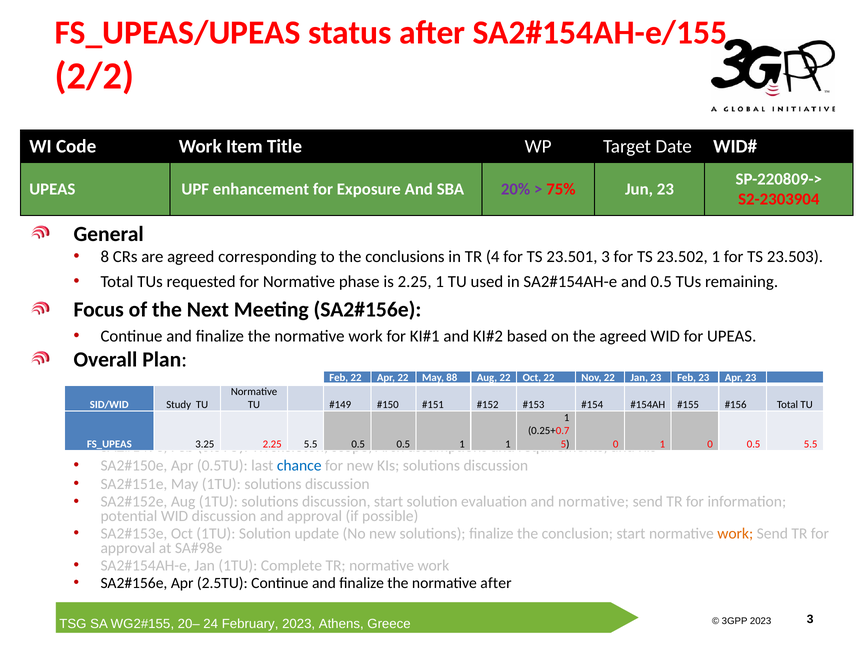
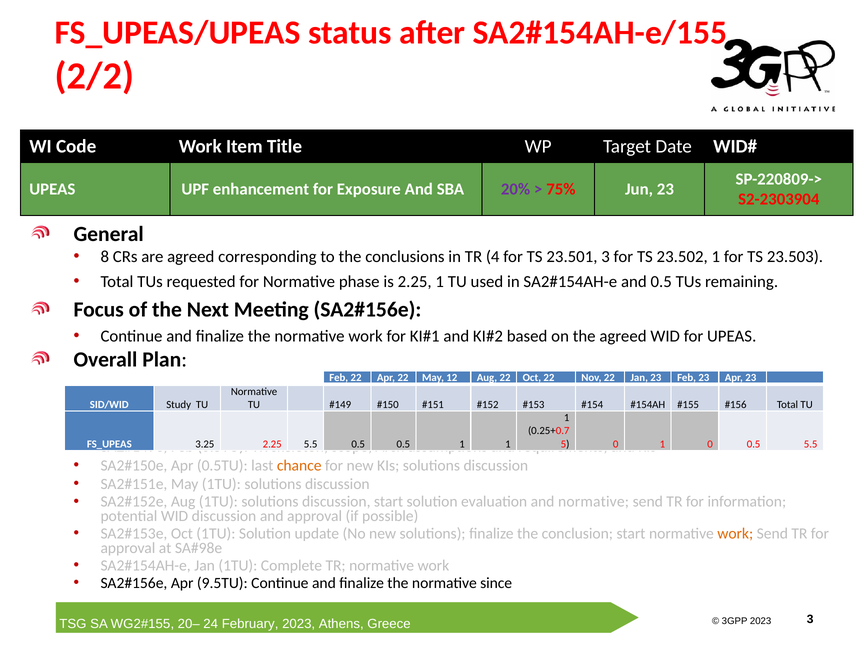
88: 88 -> 12 (452, 378)
chance colour: blue -> orange (299, 465)
2.5TU: 2.5TU -> 9.5TU (222, 583)
normative after: after -> since (496, 583)
